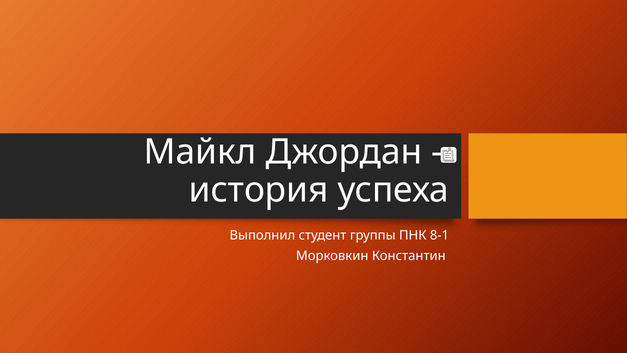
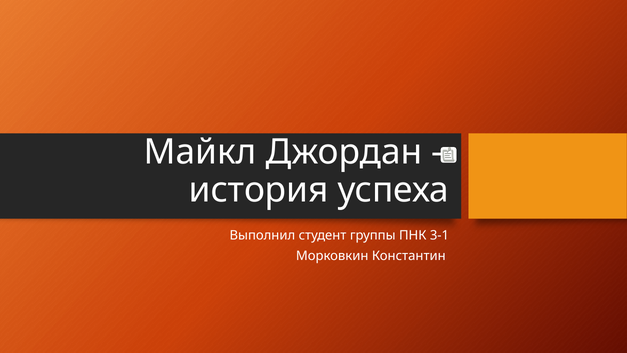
8-1: 8-1 -> 3-1 (439, 235)
